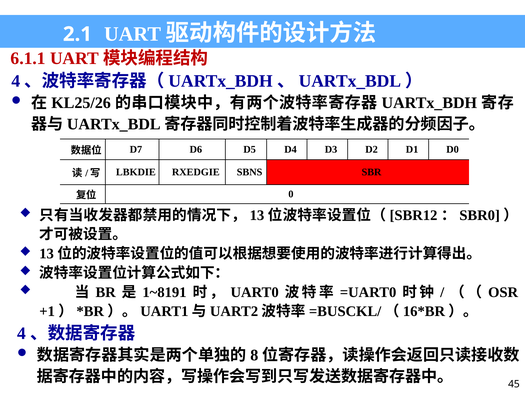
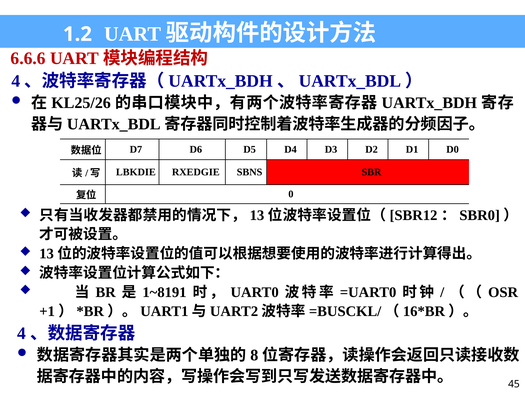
2.1: 2.1 -> 1.2 (77, 34)
6.1.1: 6.1.1 -> 6.6.6 (28, 58)
